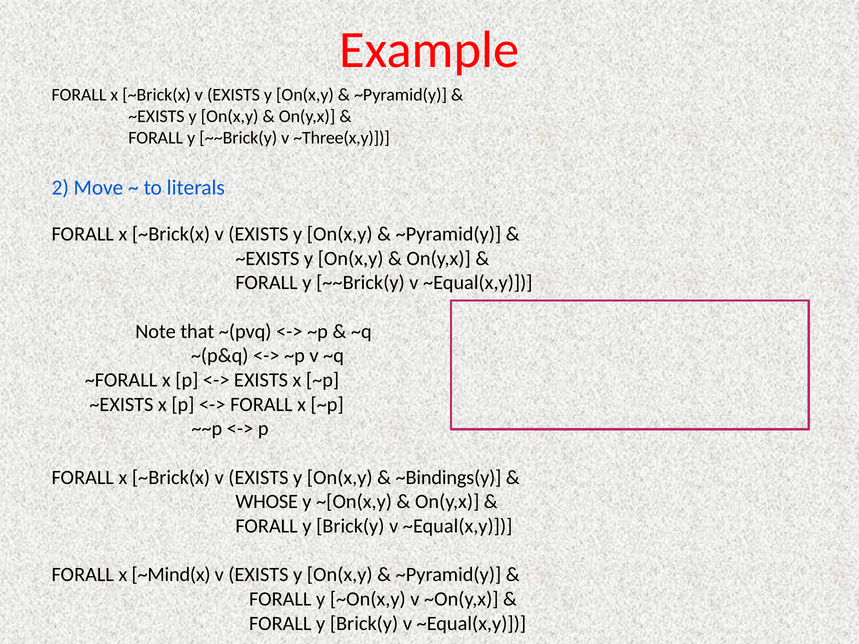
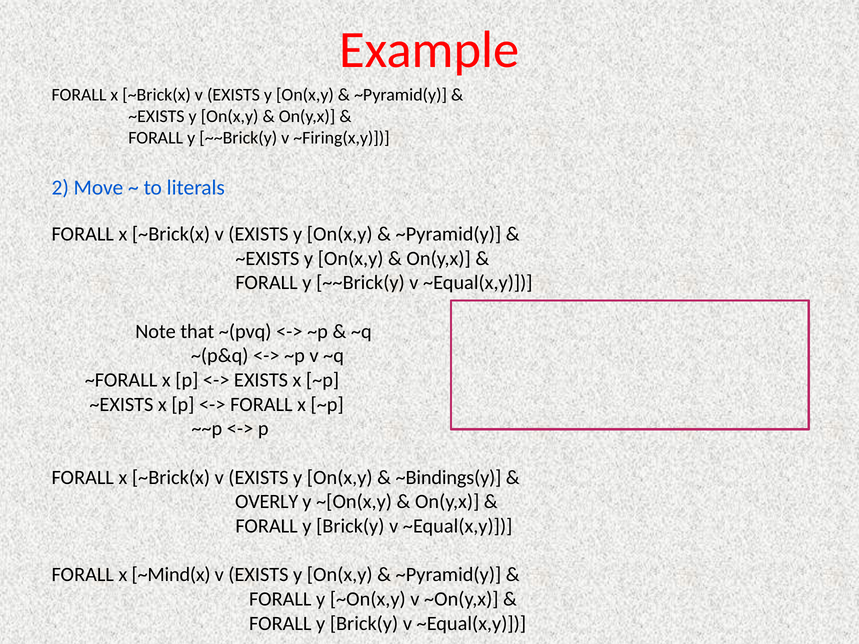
~Three(x,y: ~Three(x,y -> ~Firing(x,y (341, 138)
WHOSE: WHOSE -> OVERLY (267, 502)
